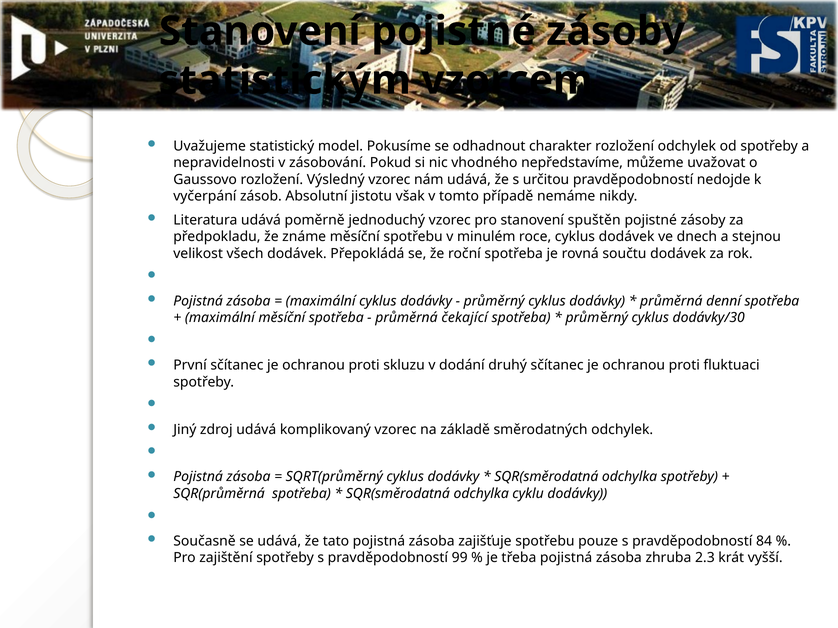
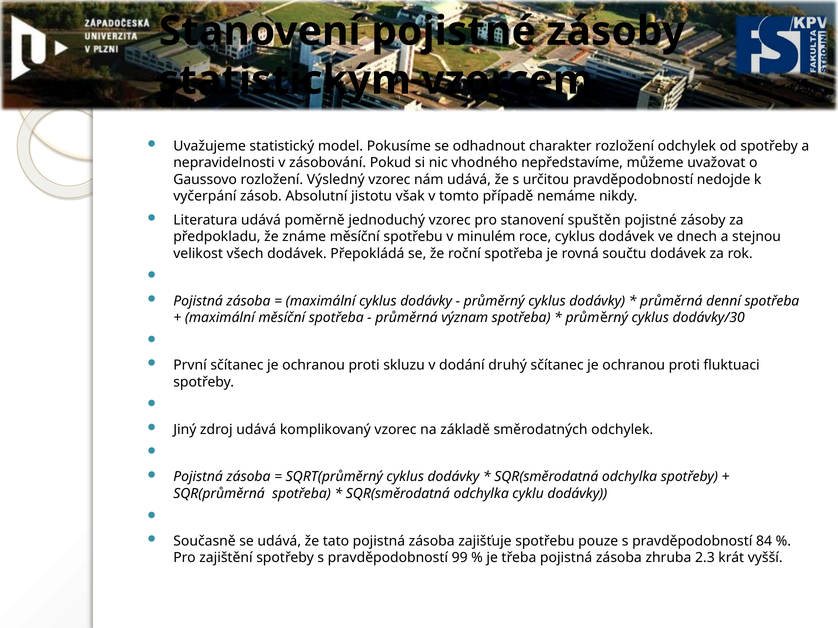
čekající: čekající -> význam (465, 318)
